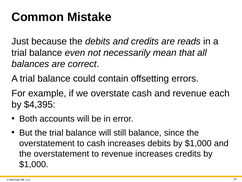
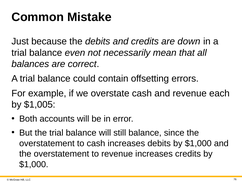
reads: reads -> down (189, 41)
$4,395: $4,395 -> $1,005 (40, 104)
